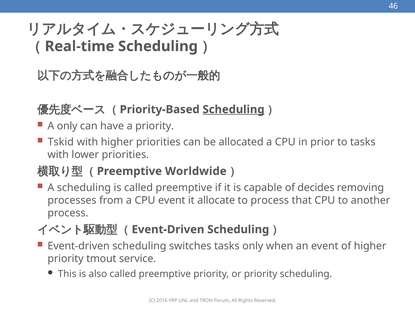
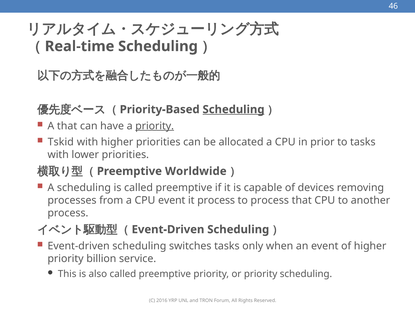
A only: only -> that (67, 126)
priority underline: none -> present (155, 126)
decides: decides -> devices (316, 188)
it allocate: allocate -> process (216, 201)
tmout: tmout -> billion (101, 259)
